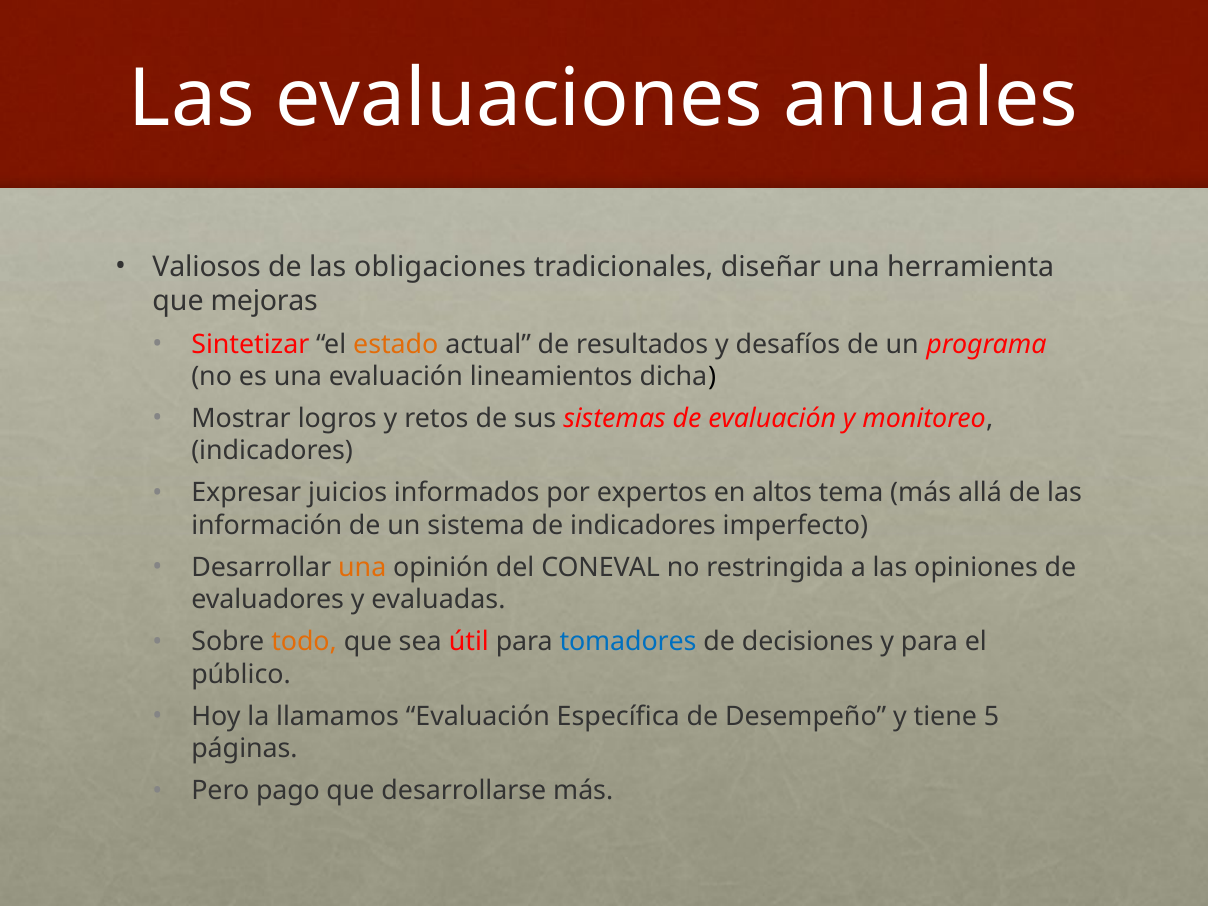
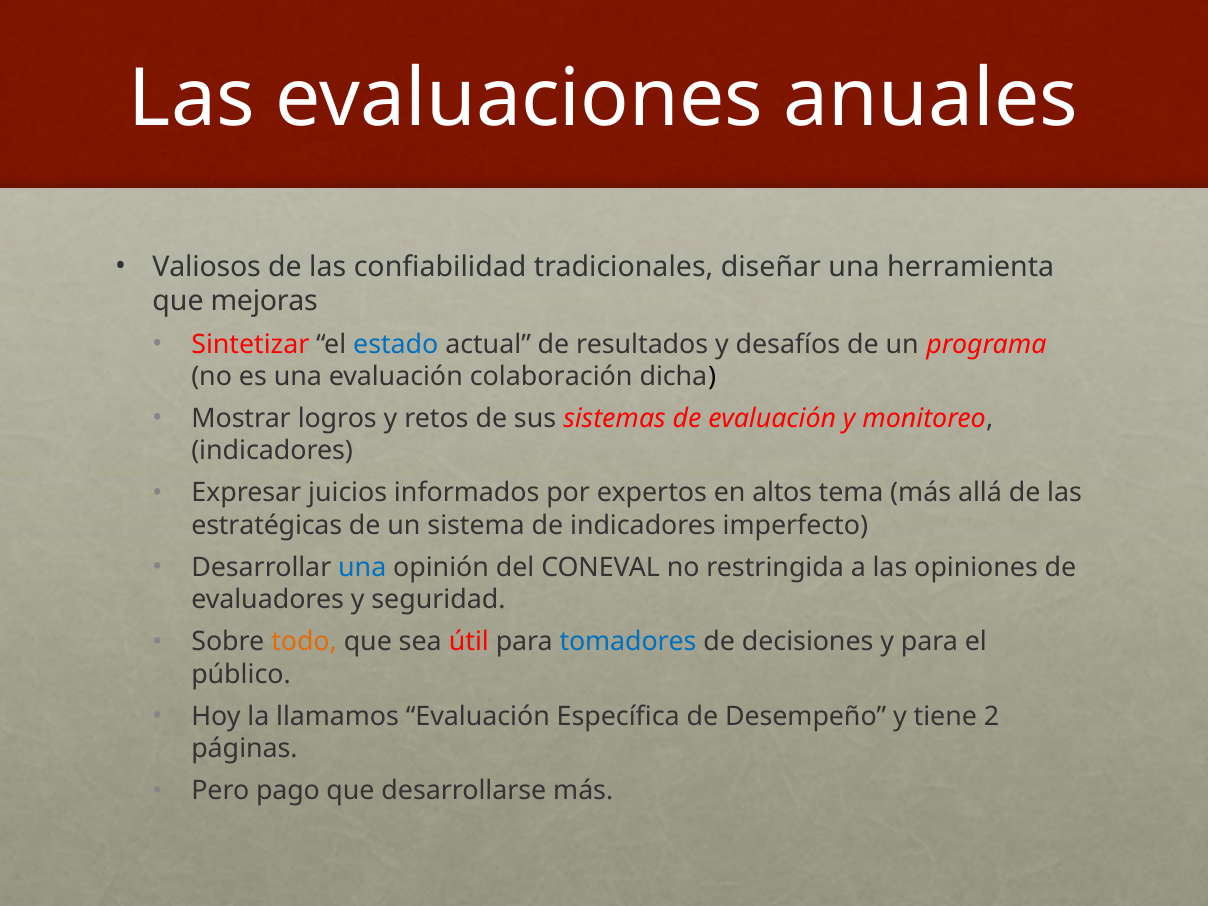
obligaciones: obligaciones -> confiabilidad (440, 267)
estado colour: orange -> blue (396, 344)
lineamientos: lineamientos -> colaboración (551, 376)
información: información -> estratégicas (267, 525)
una colour: orange -> blue (362, 568)
evaluadas: evaluadas -> seguridad (438, 600)
5: 5 -> 2 (992, 717)
